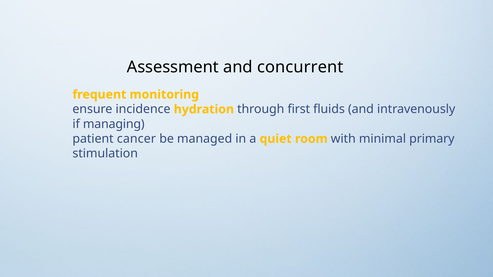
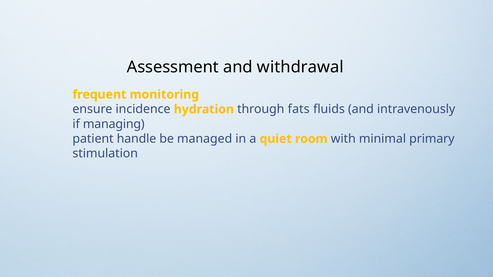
concurrent: concurrent -> withdrawal (300, 67)
first: first -> fats (299, 109)
cancer: cancer -> handle (137, 139)
